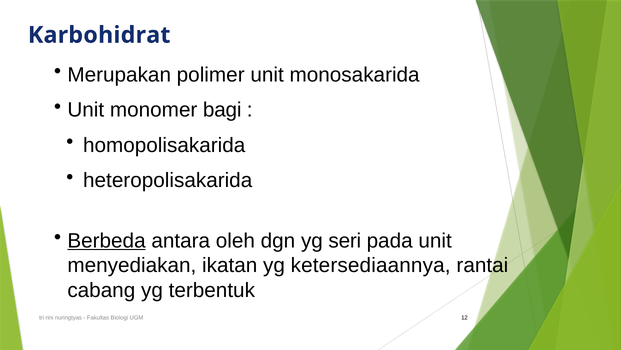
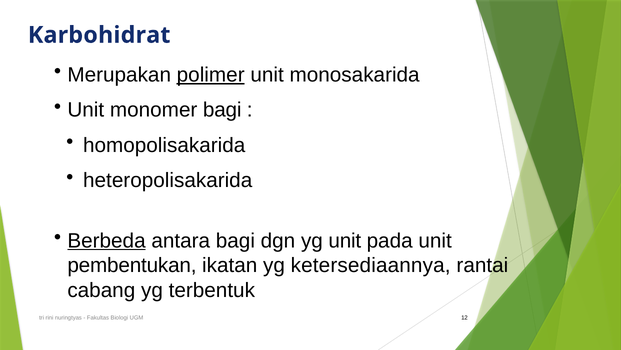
polimer underline: none -> present (211, 75)
antara oleh: oleh -> bagi (235, 240)
yg seri: seri -> unit (345, 240)
menyediakan: menyediakan -> pembentukan (132, 265)
